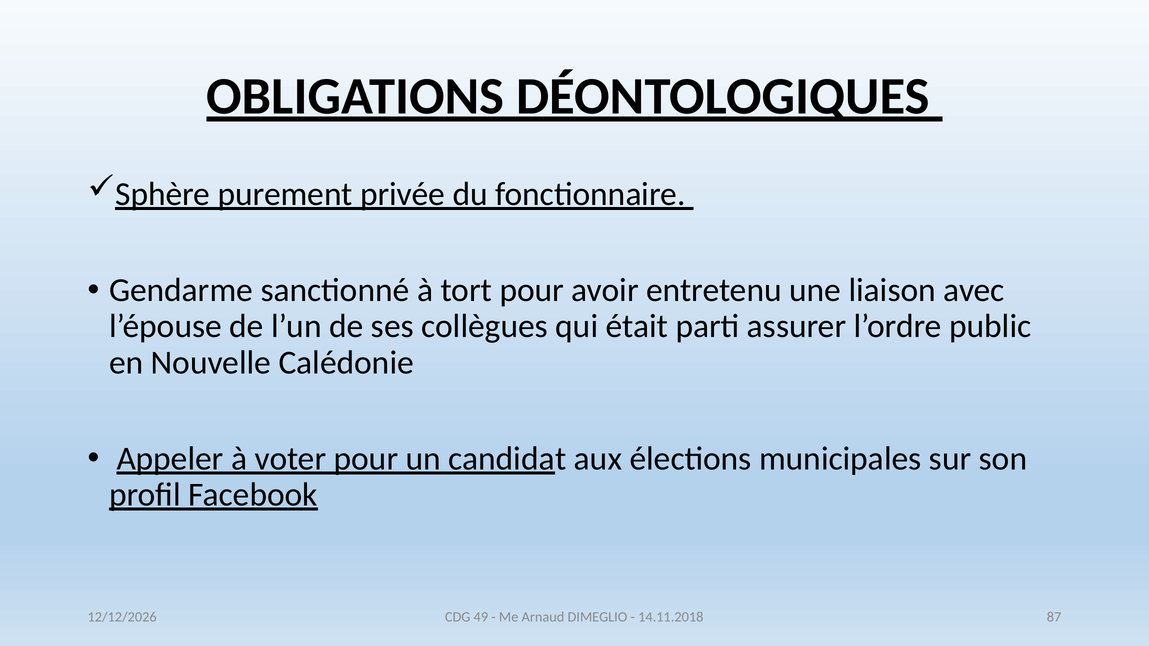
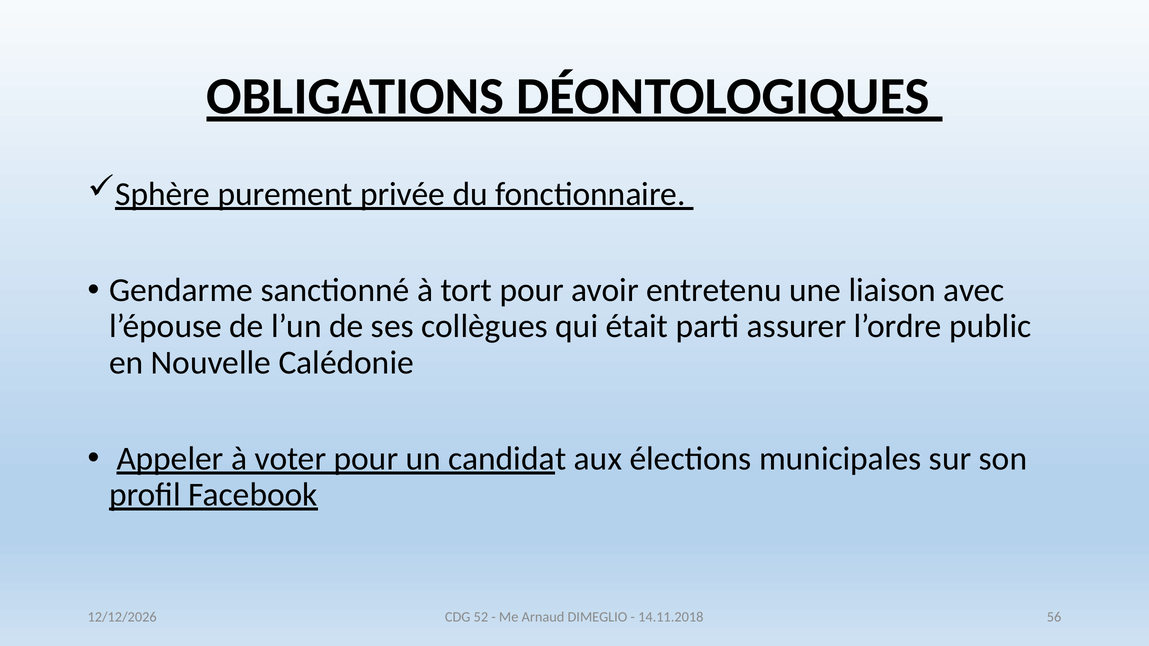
49: 49 -> 52 (481, 617)
87: 87 -> 56 (1054, 617)
